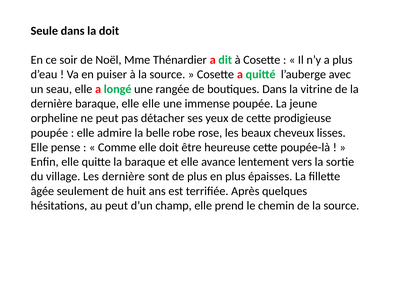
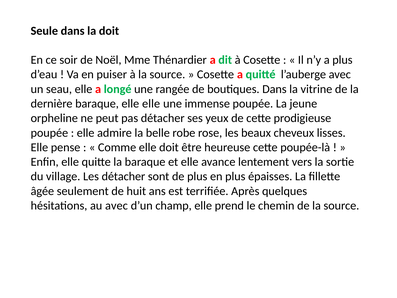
Les dernière: dernière -> détacher (123, 176)
au peut: peut -> avec (116, 205)
